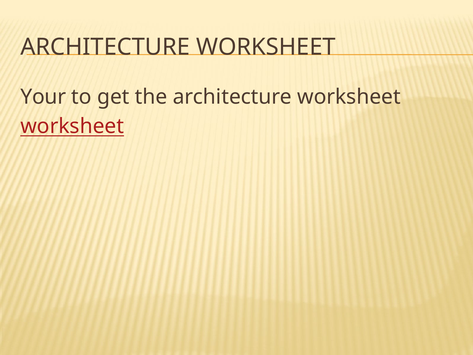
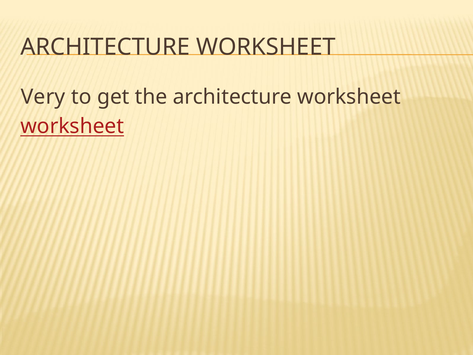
Your: Your -> Very (43, 97)
